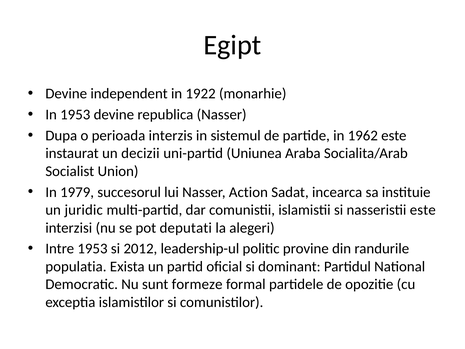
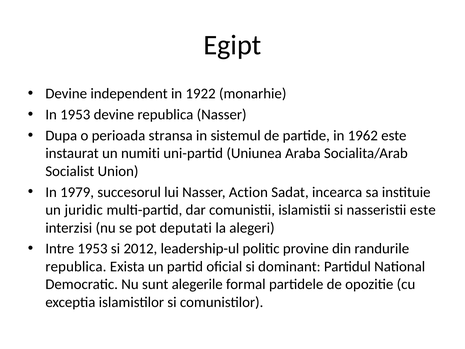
interzis: interzis -> stransa (171, 135)
decizii: decizii -> numiti (141, 153)
populatia: populatia -> republica (76, 266)
formeze: formeze -> alegerile (197, 284)
